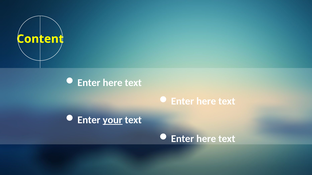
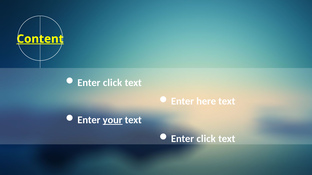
Content underline: none -> present (40, 39)
here: here -> click (113, 83)
here: here -> click (206, 139)
